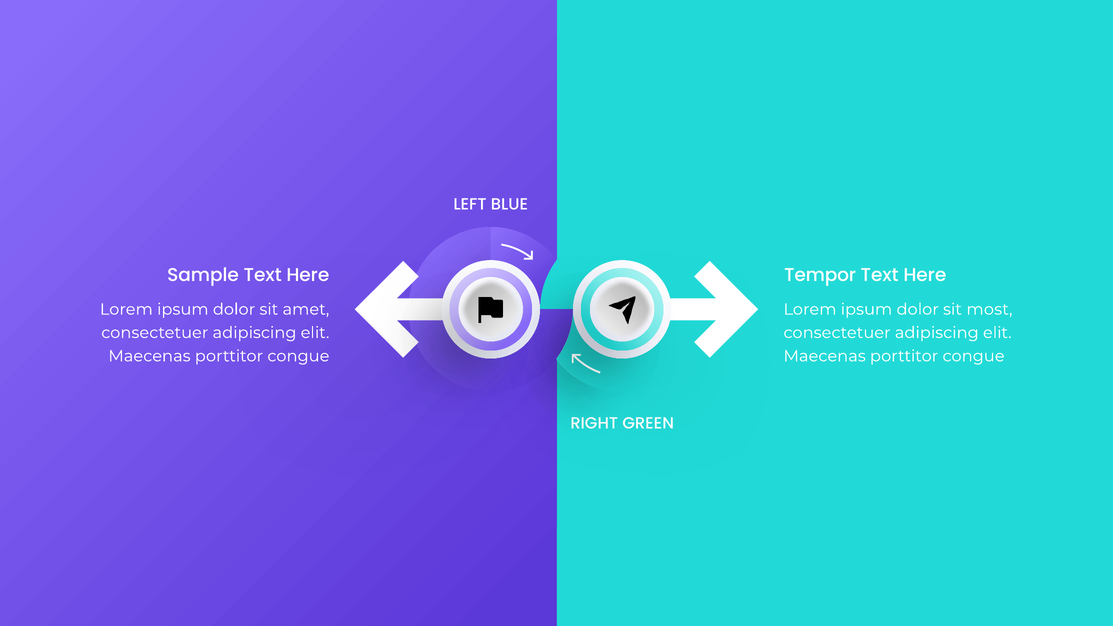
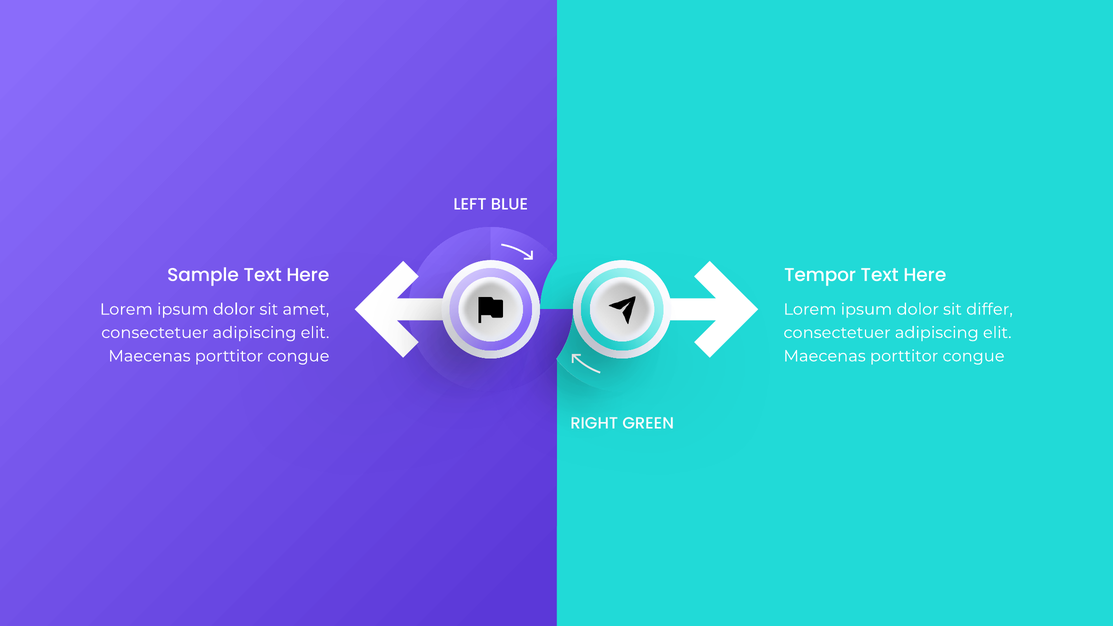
most: most -> differ (989, 309)
